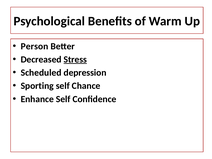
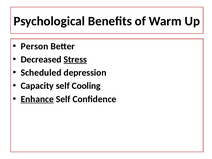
Sporting: Sporting -> Capacity (37, 86)
Chance: Chance -> Cooling (86, 86)
Enhance underline: none -> present (37, 99)
